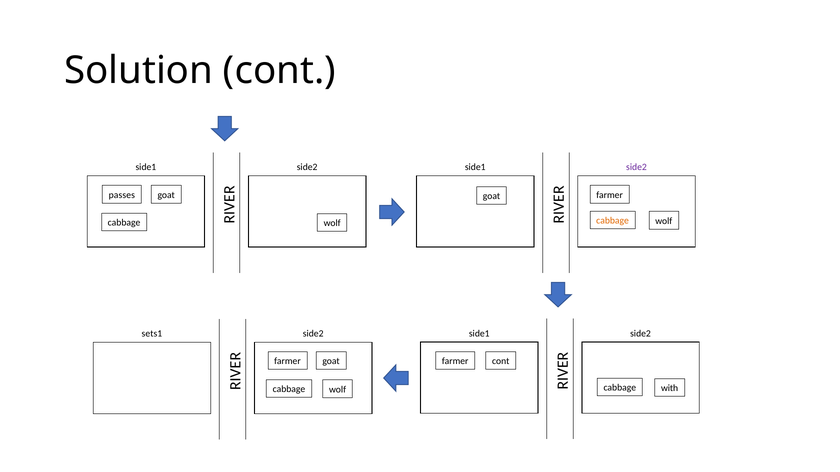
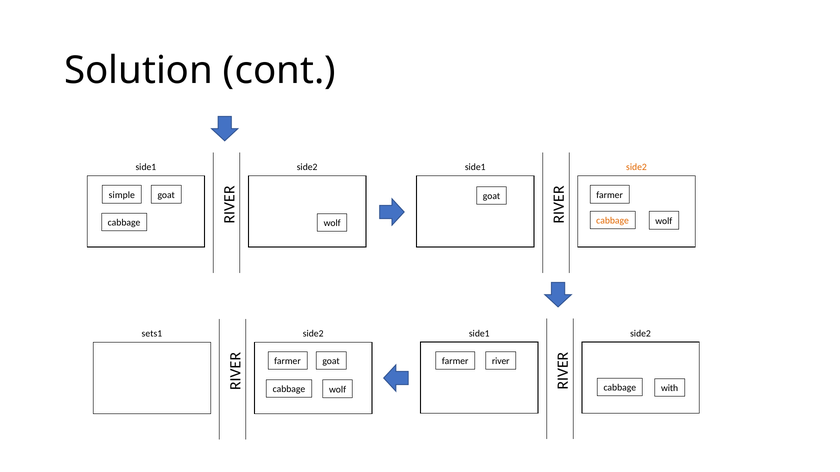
side2 colour: purple -> orange (636, 167)
passes: passes -> simple (122, 195)
farmer cont: cont -> river (501, 361)
